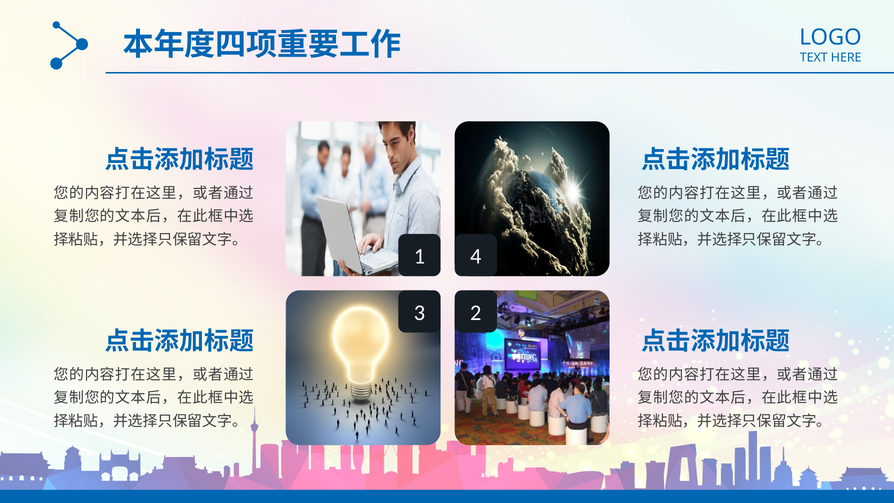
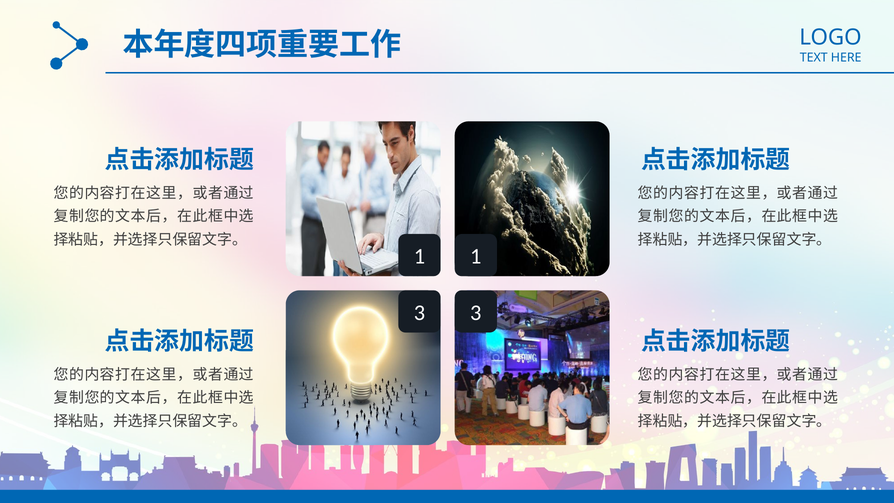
1 4: 4 -> 1 (476, 257)
3 2: 2 -> 3 (476, 313)
